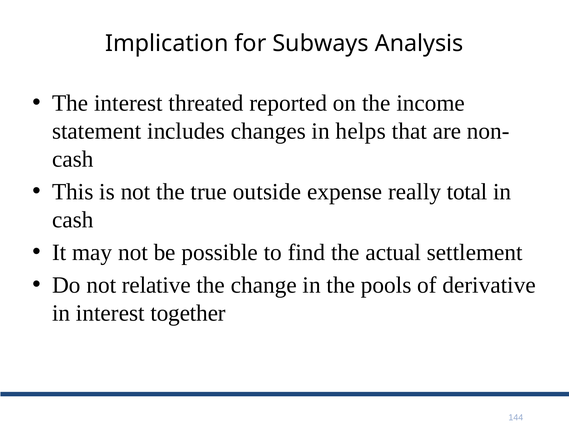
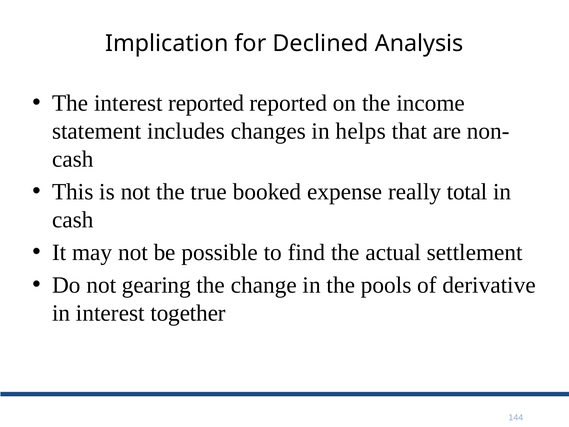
Subways: Subways -> Declined (320, 44)
interest threated: threated -> reported (206, 103)
outside: outside -> booked (267, 192)
relative: relative -> gearing (156, 285)
